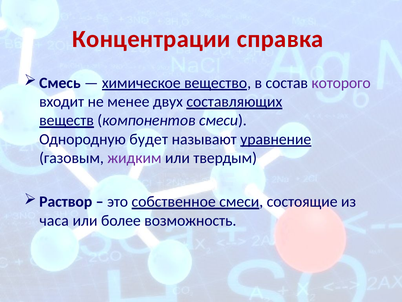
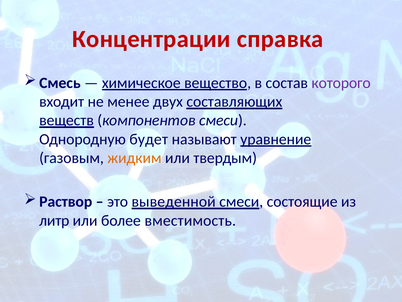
жидким colour: purple -> orange (134, 158)
собственное: собственное -> выведенной (174, 201)
часа: часа -> литр (54, 220)
возможность: возможность -> вместимость (190, 220)
